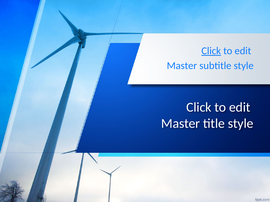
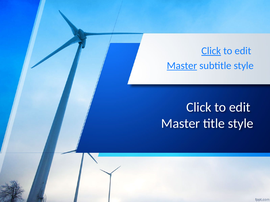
Master underline: none -> present (182, 66)
